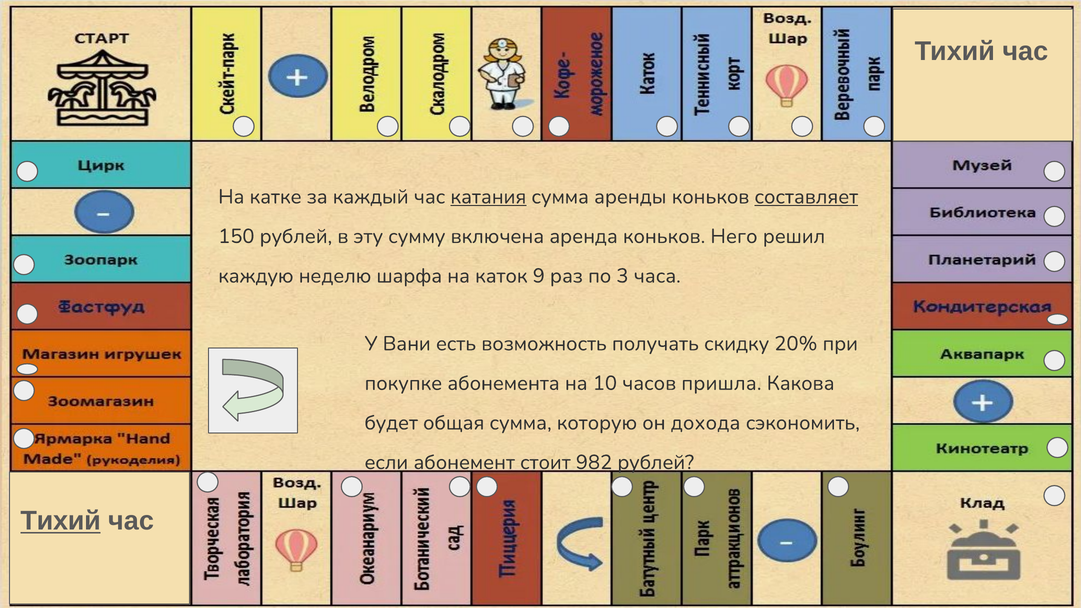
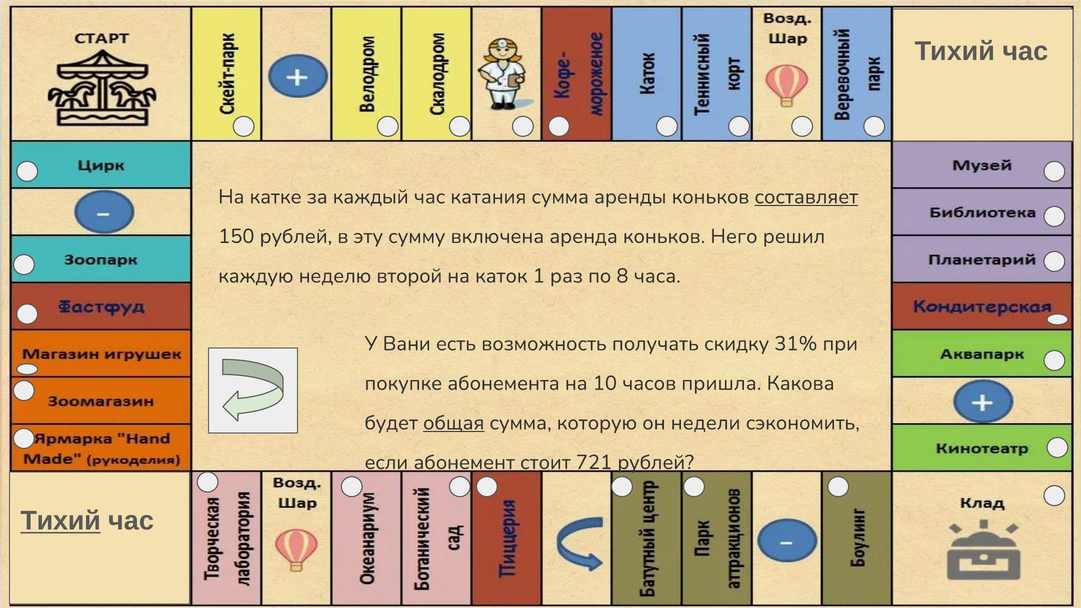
катания underline: present -> none (488, 197)
шарфа: шарфа -> второй (409, 276)
9: 9 -> 1 (539, 276)
3: 3 -> 8 (622, 276)
20%: 20% -> 31% (796, 344)
общая underline: none -> present (454, 423)
дохода: дохода -> недели (706, 423)
982: 982 -> 721 (594, 462)
